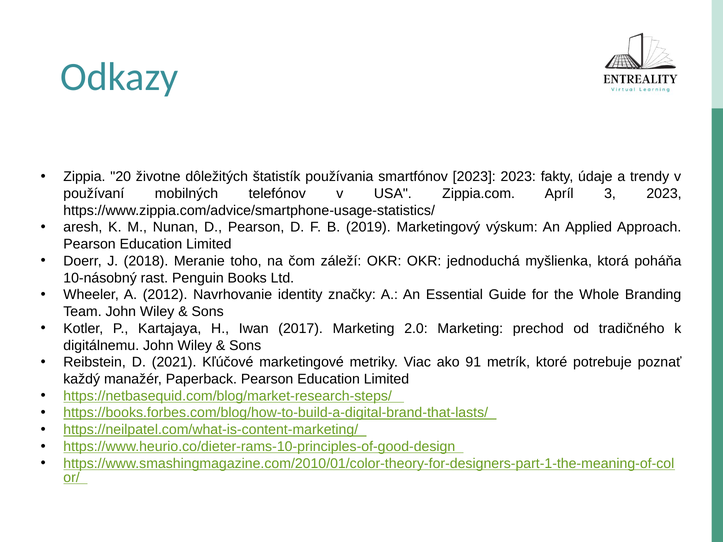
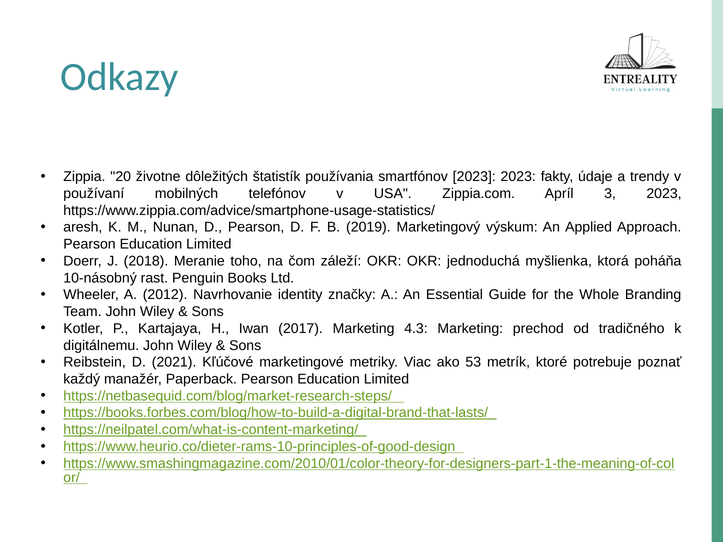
2.0: 2.0 -> 4.3 (416, 329)
91: 91 -> 53 (473, 362)
